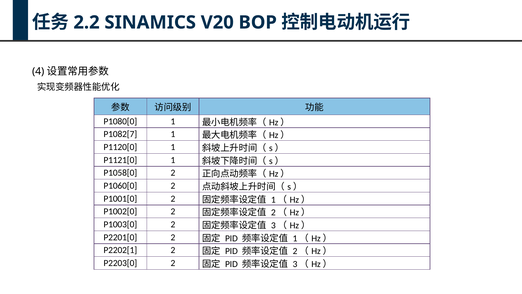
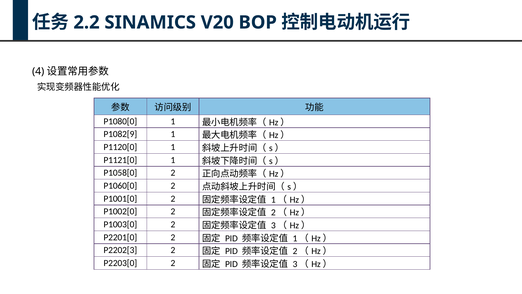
P1082[7: P1082[7 -> P1082[9 (120, 134)
P2202[1: P2202[1 -> P2202[3 (120, 250)
